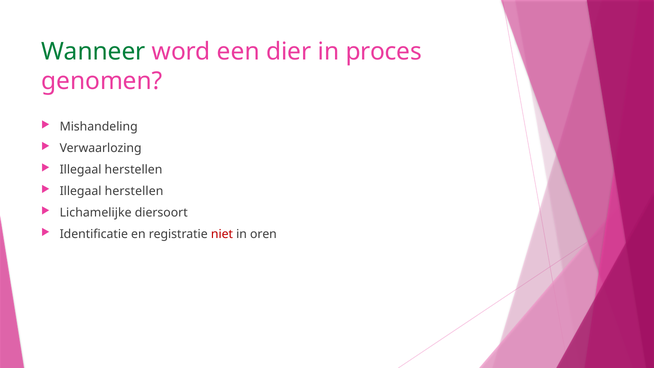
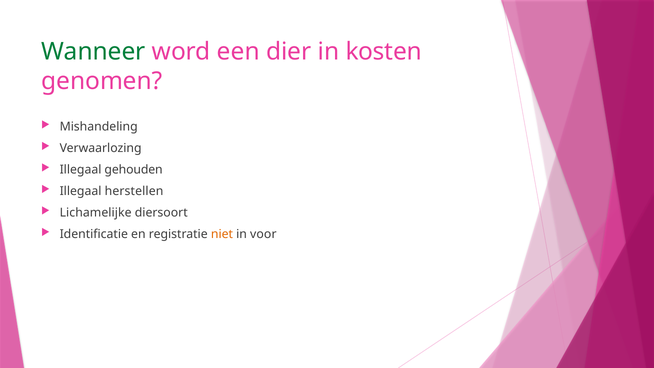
proces: proces -> kosten (384, 52)
herstellen: herstellen -> gehouden (134, 170)
niet colour: red -> orange (222, 234)
oren: oren -> voor (263, 234)
